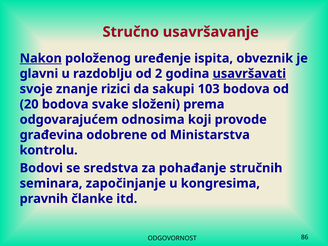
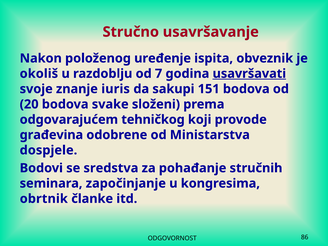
Nakon underline: present -> none (41, 58)
glavni: glavni -> okoliš (39, 74)
2: 2 -> 7 (159, 74)
rizici: rizici -> iuris (116, 89)
103: 103 -> 151 (209, 89)
odnosima: odnosima -> tehničkog (153, 120)
kontrolu: kontrolu -> dospjele (48, 150)
pravnih: pravnih -> obrtnik (44, 199)
